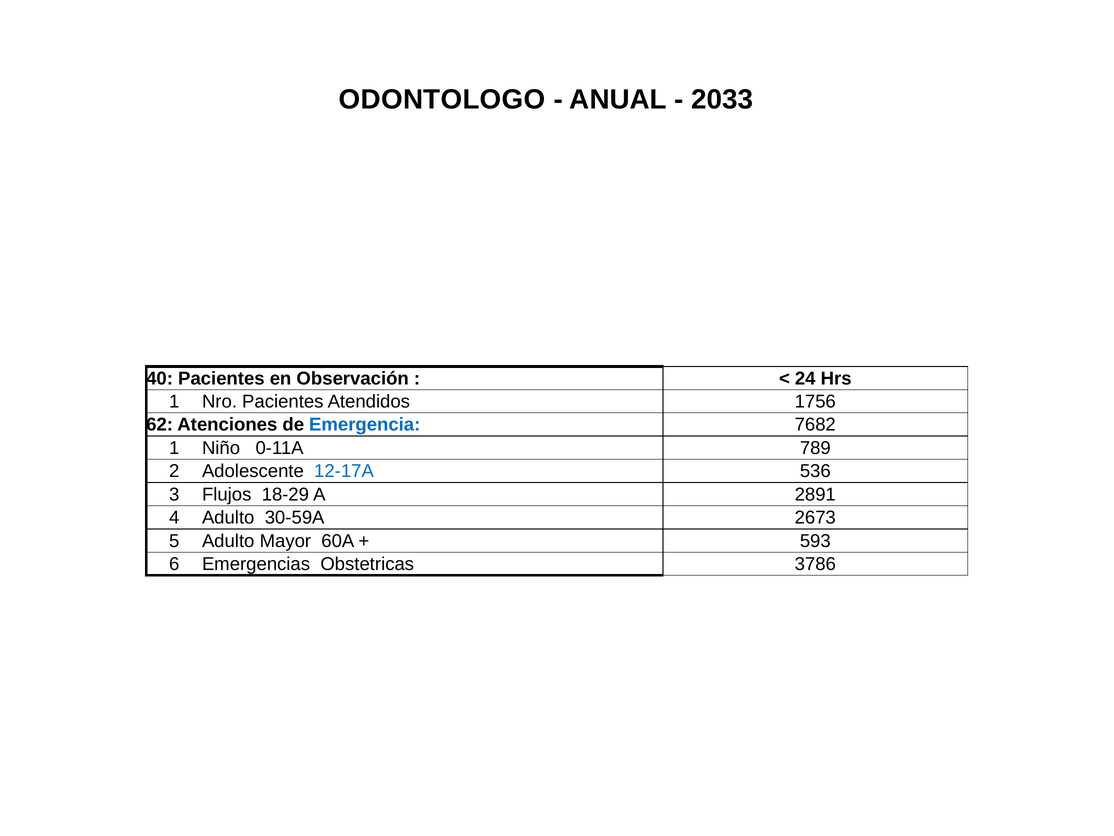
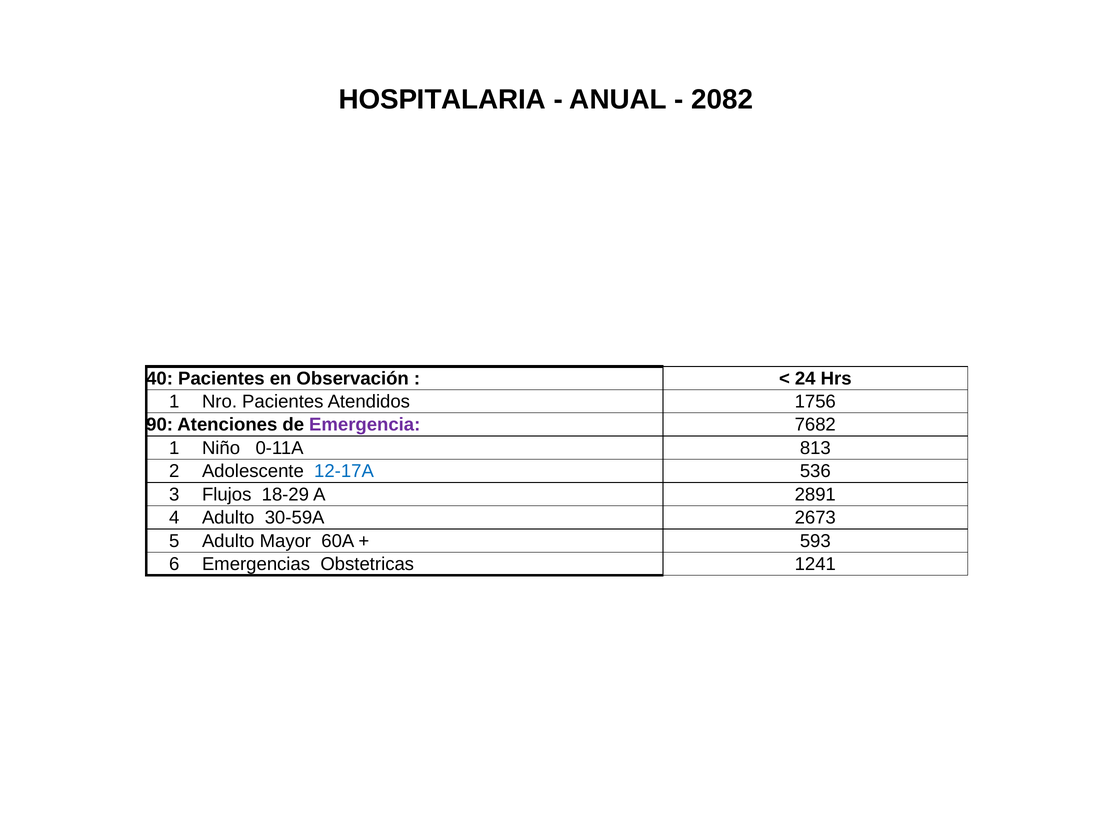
ODONTOLOGO: ODONTOLOGO -> HOSPITALARIA (442, 100)
2033: 2033 -> 2082 (722, 100)
62: 62 -> 90 (160, 425)
Emergencia colour: blue -> purple (365, 425)
789: 789 -> 813 (815, 448)
3786: 3786 -> 1241 (815, 564)
